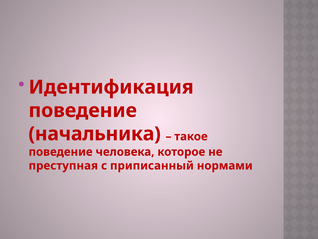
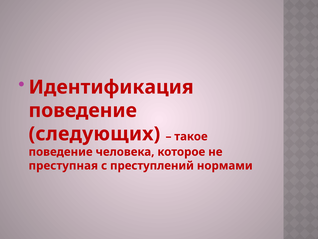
начальника: начальника -> следующих (94, 134)
приписанный: приписанный -> преступлений (152, 165)
